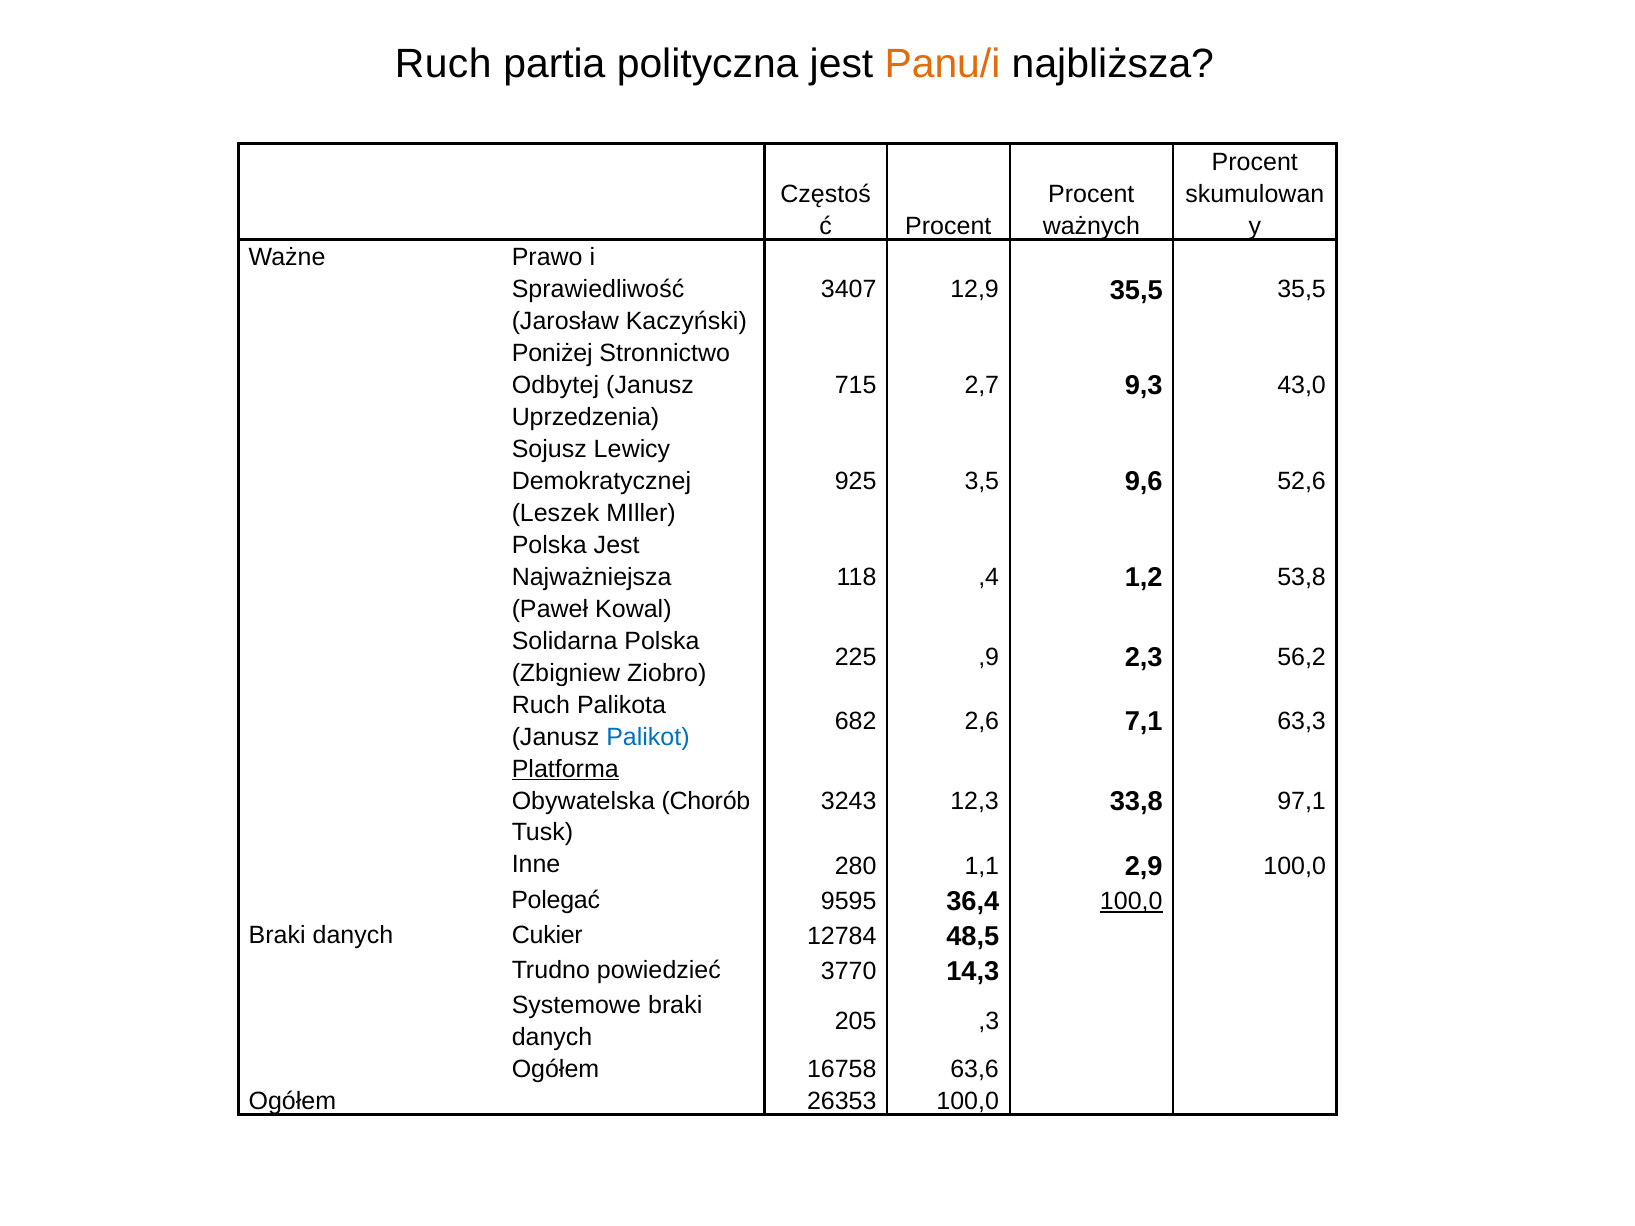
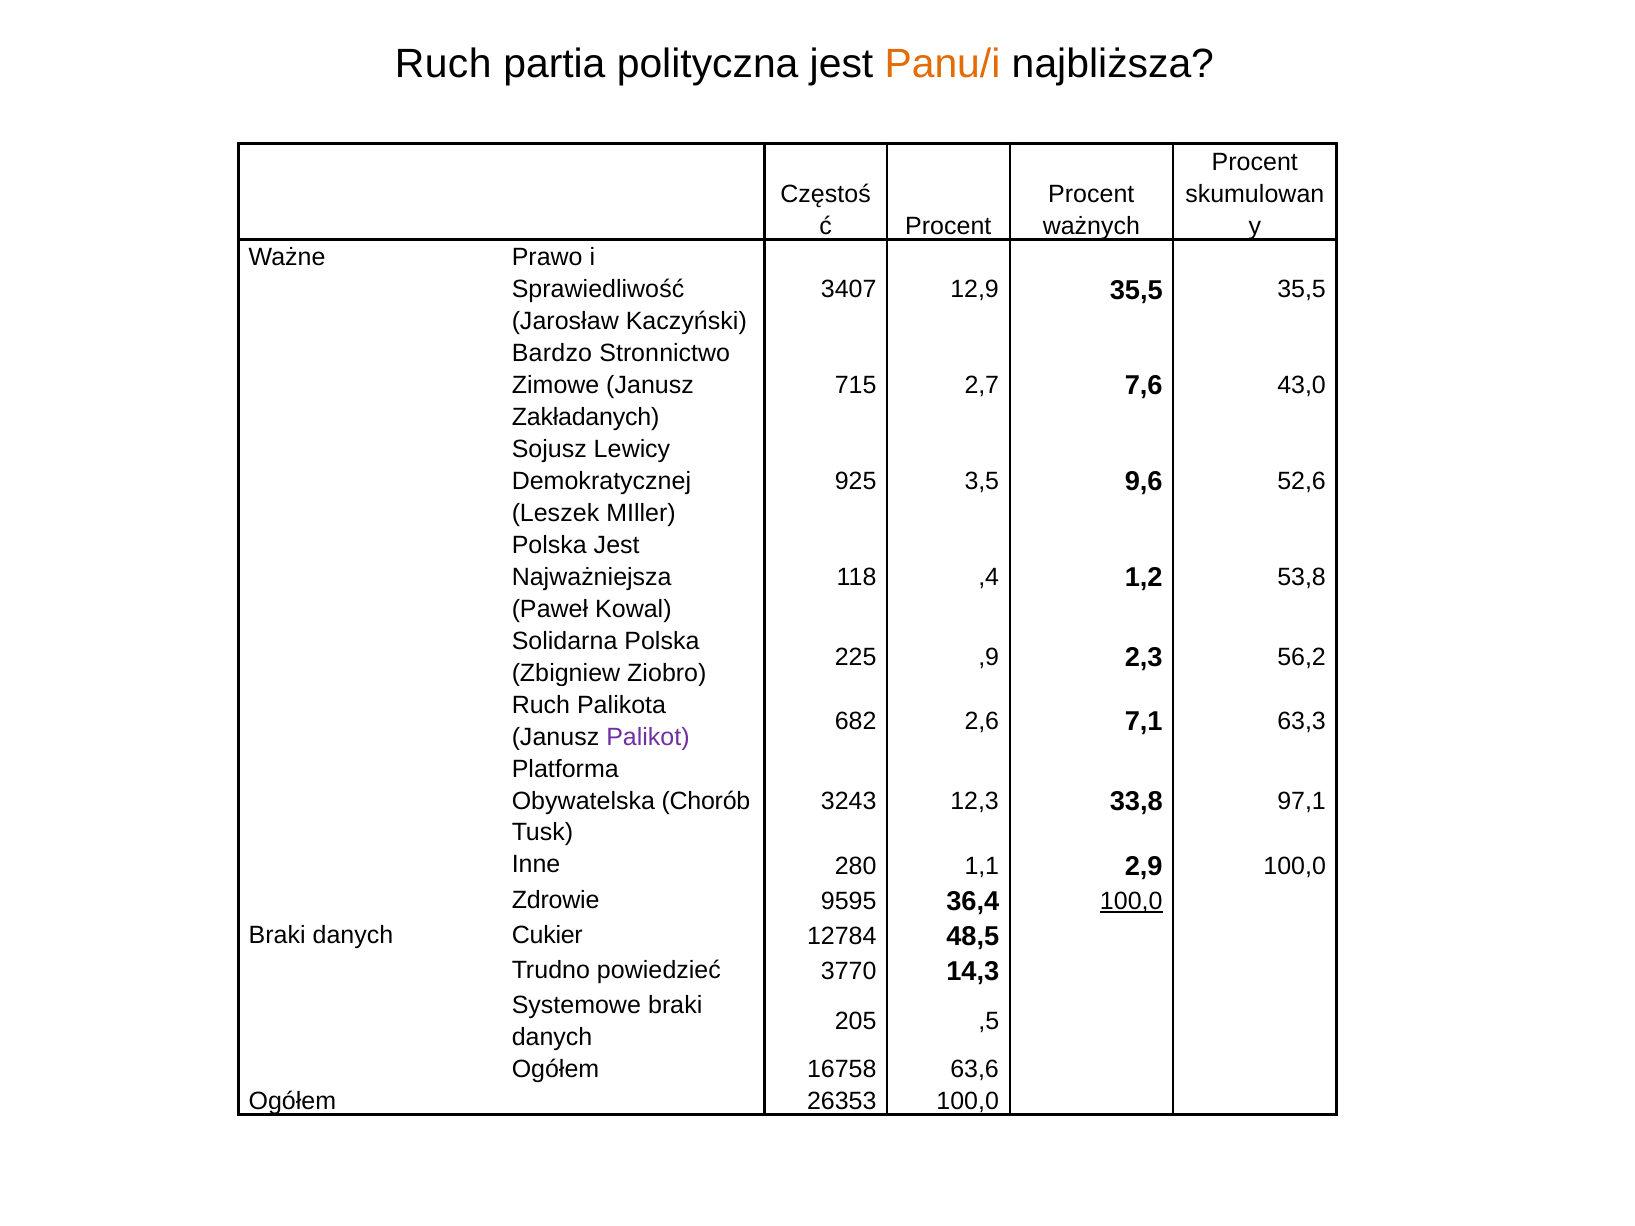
Poniżej: Poniżej -> Bardzo (552, 354)
Odbytej: Odbytej -> Zimowe (556, 386)
9,3: 9,3 -> 7,6 (1144, 386)
Uprzedzenia: Uprzedzenia -> Zakładanych (586, 418)
Palikot colour: blue -> purple (648, 737)
Platforma underline: present -> none (565, 769)
Polegać: Polegać -> Zdrowie (556, 900)
,3: ,3 -> ,5 (989, 1021)
